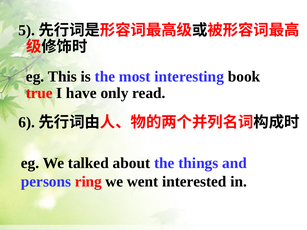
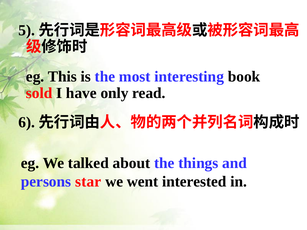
true: true -> sold (39, 93)
ring: ring -> star (88, 182)
